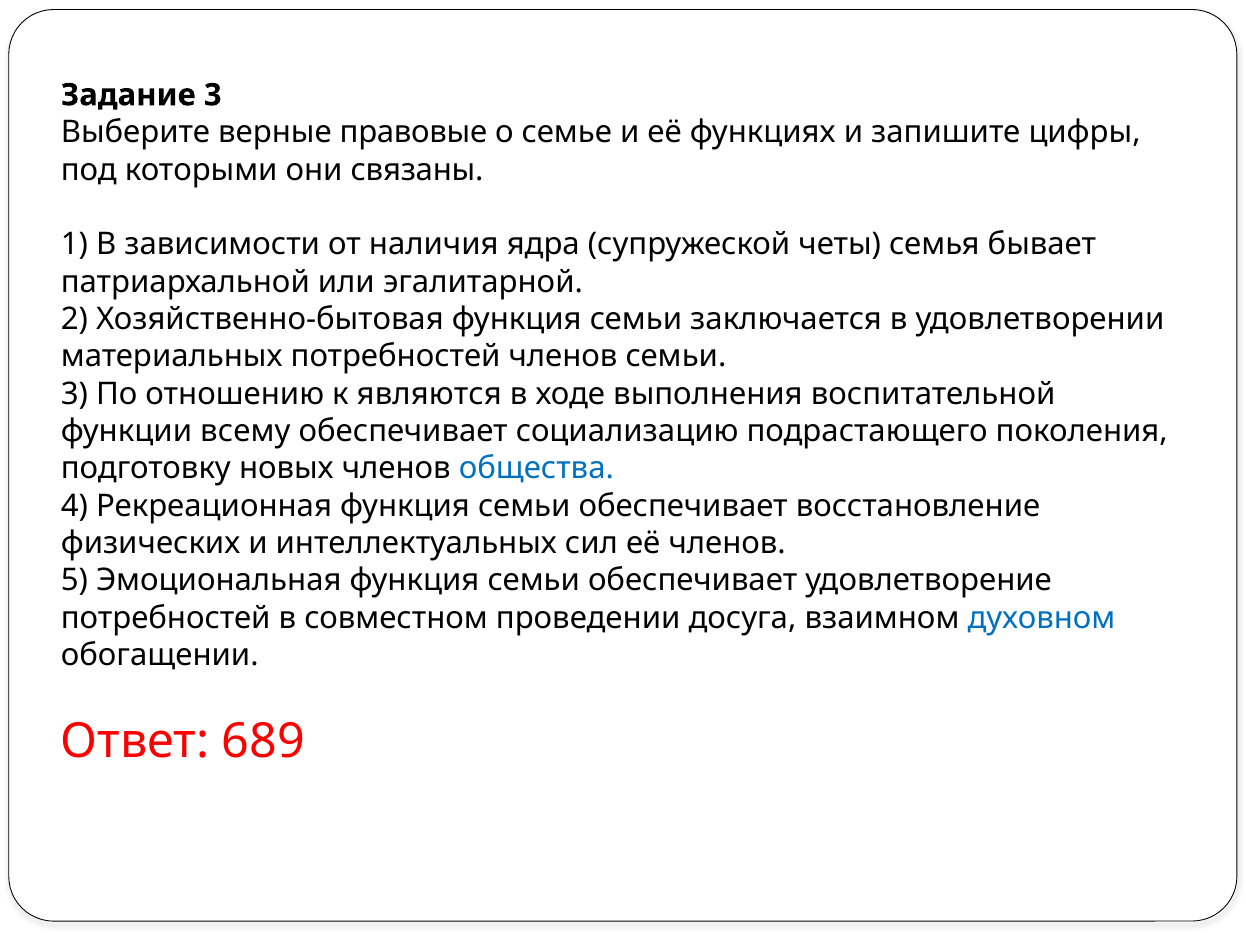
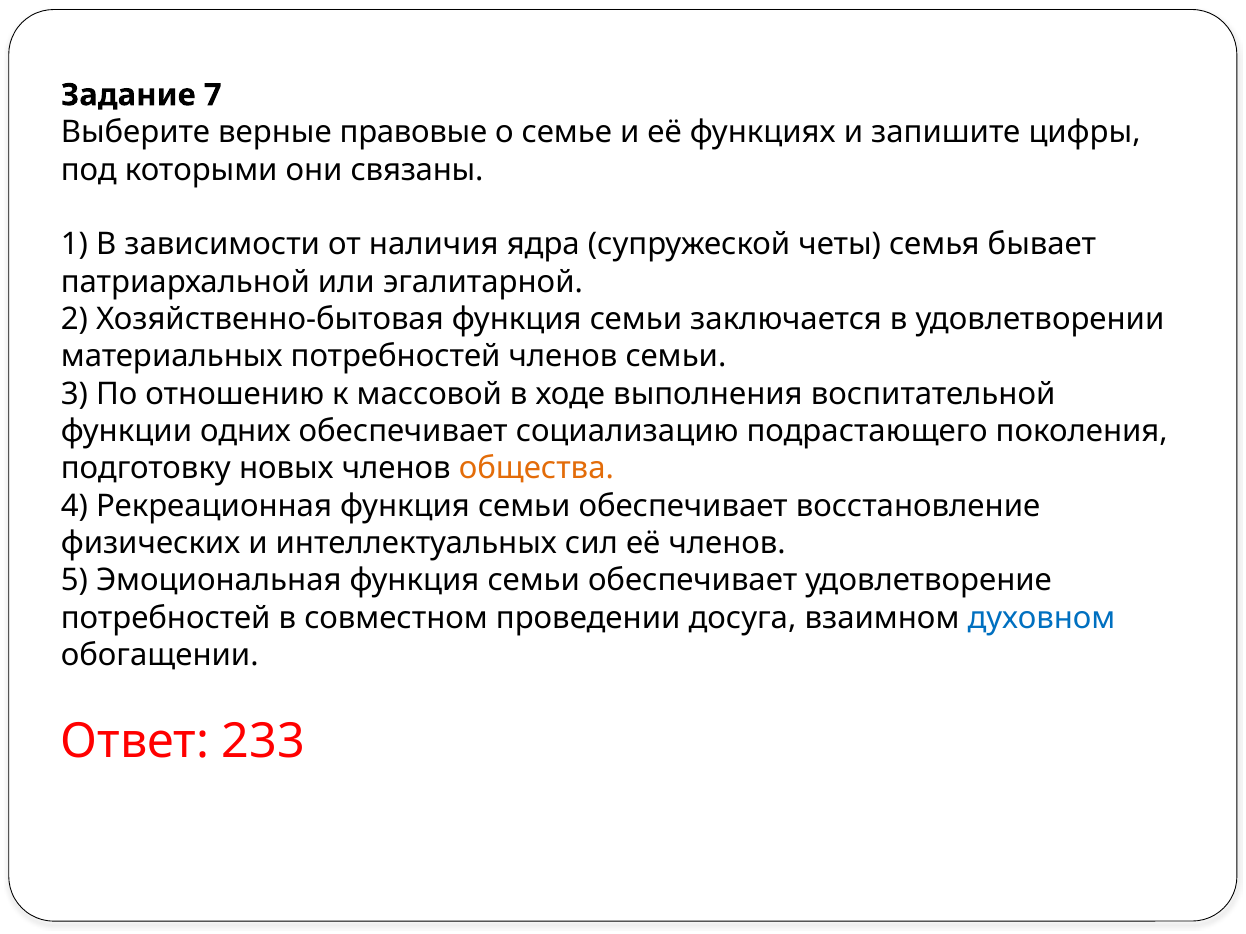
Задание 3: 3 -> 7 (213, 95)
являются: являются -> массовой (429, 394)
всему: всему -> одних (246, 432)
общества colour: blue -> orange (536, 469)
689: 689 -> 233 (263, 742)
